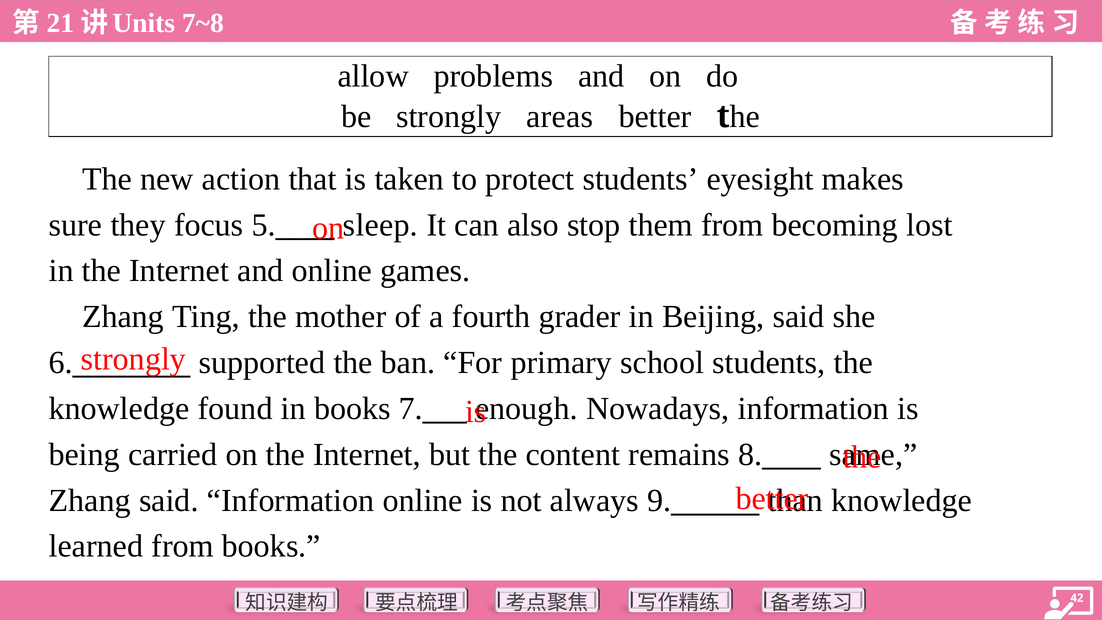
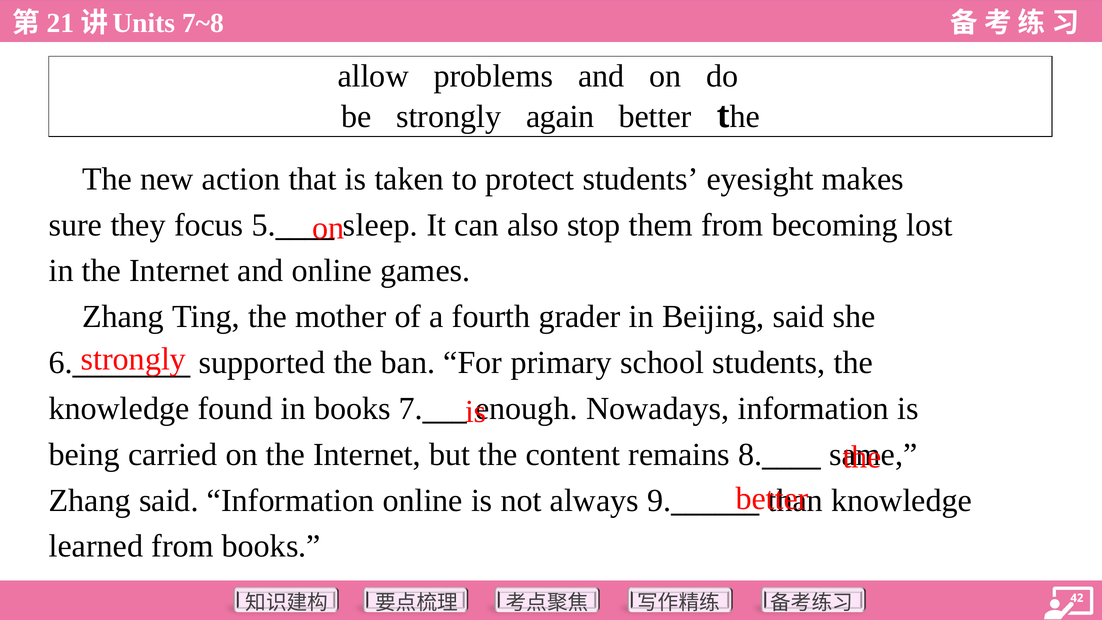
areas: areas -> again (560, 117)
